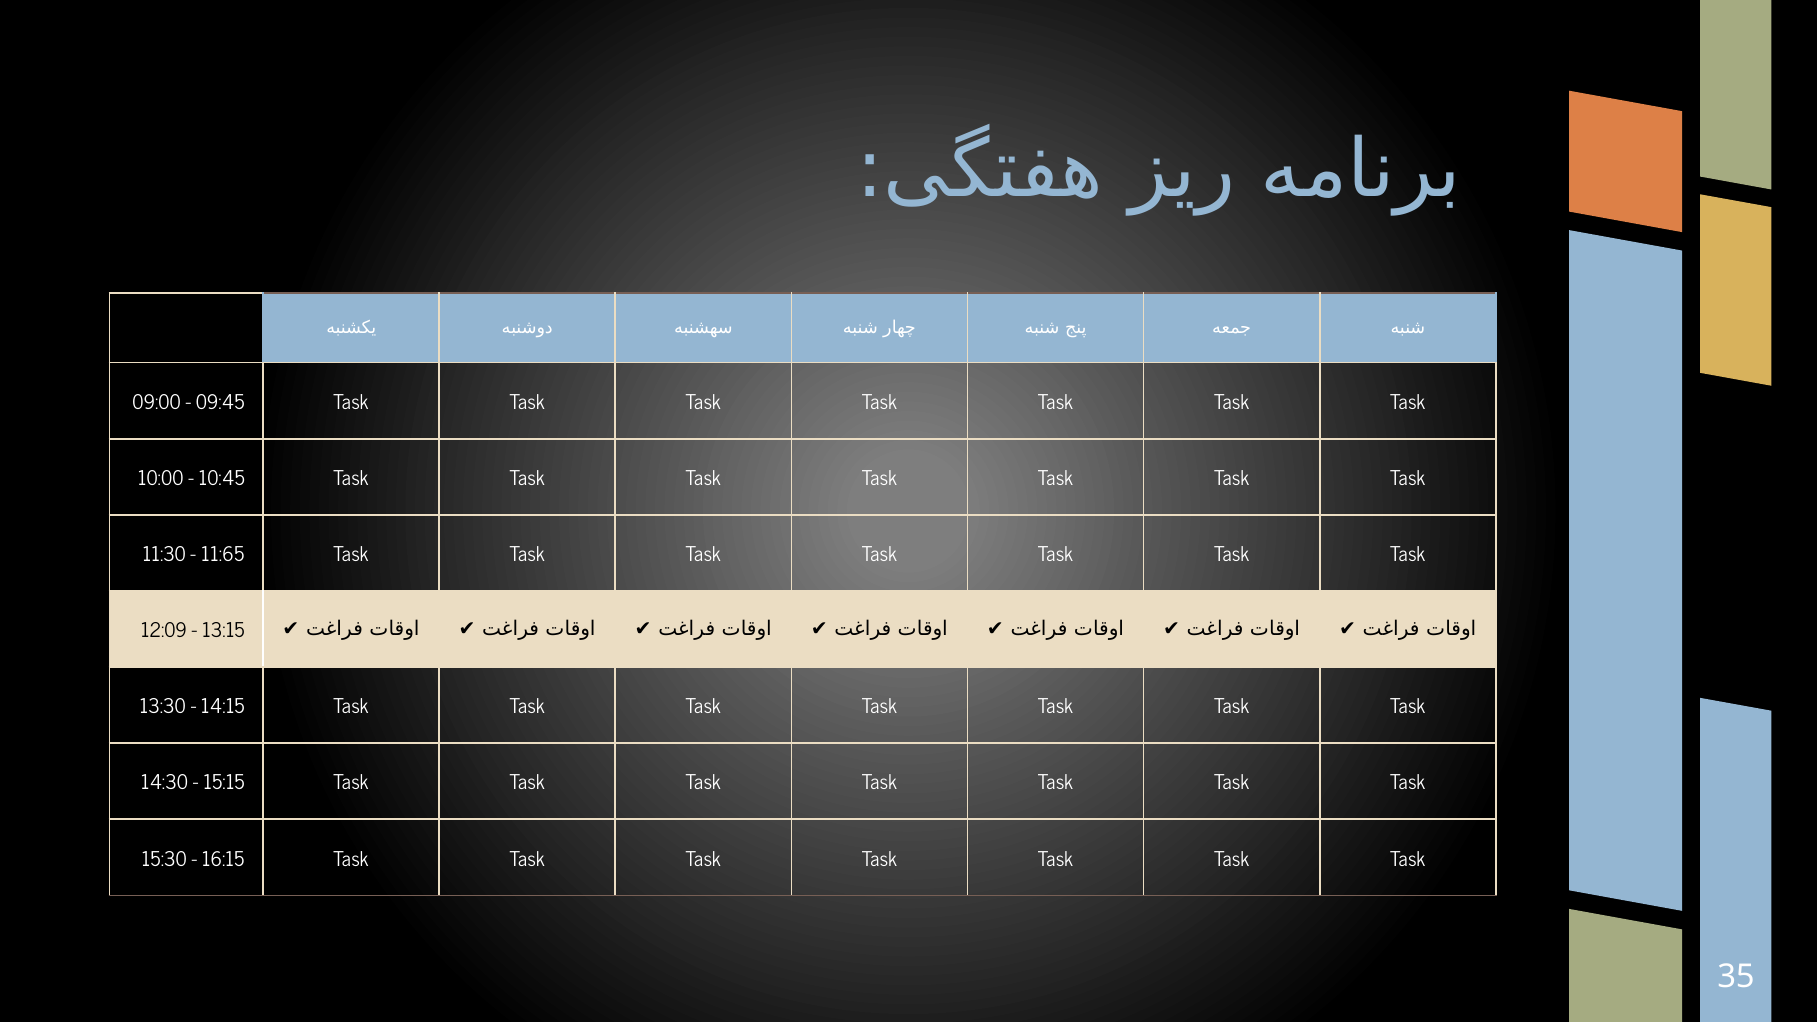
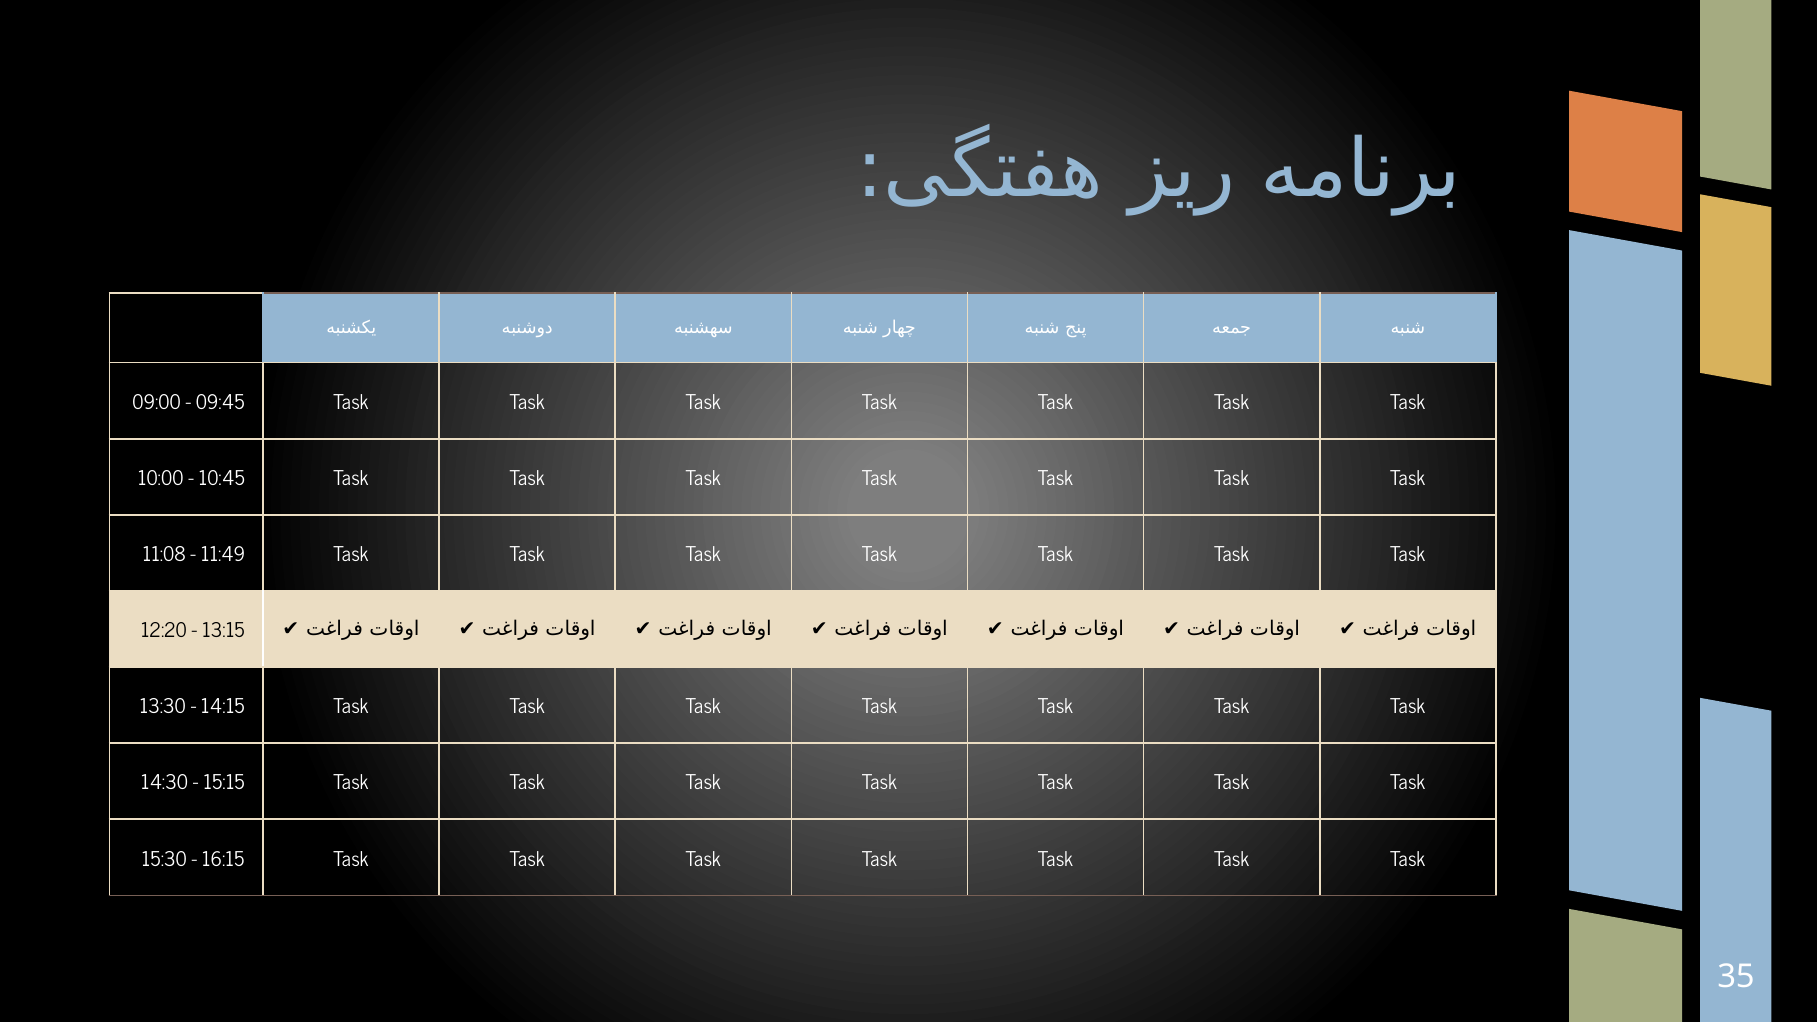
11:30: 11:30 -> 11:08 (164, 555)
11:65: 11:65 -> 11:49 (223, 555)
12:09: 12:09 -> 12:20 (164, 631)
